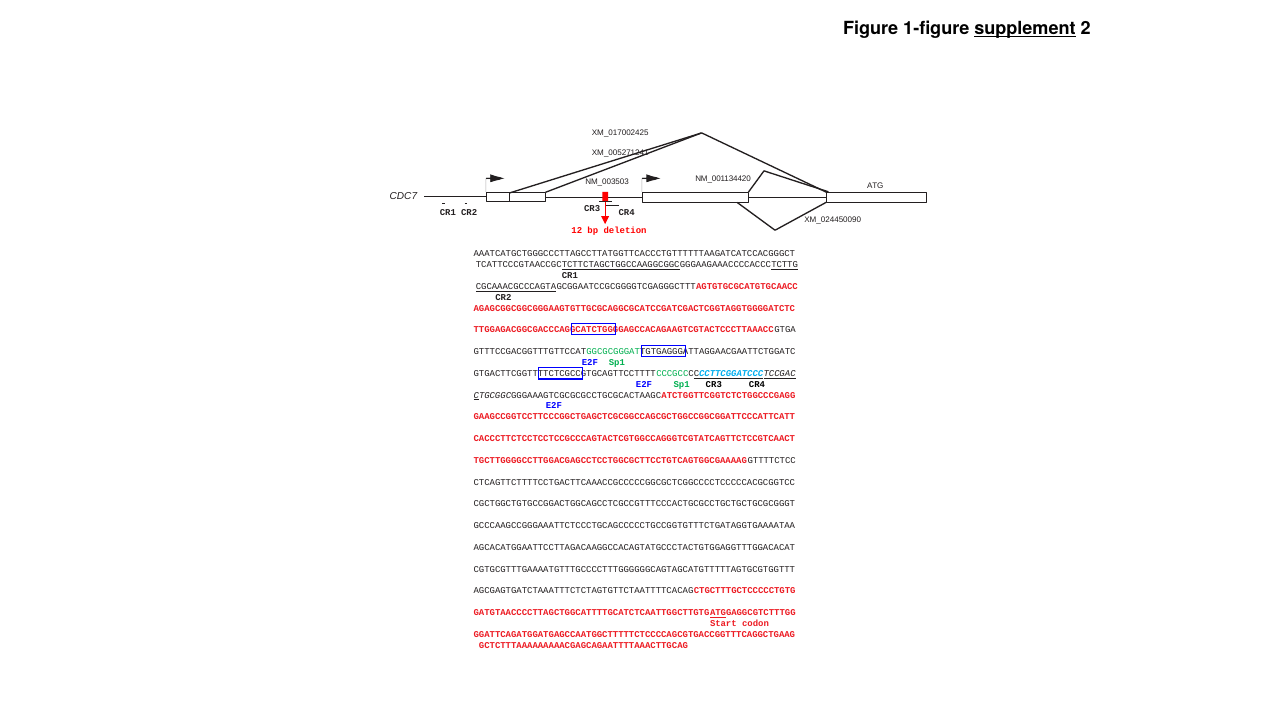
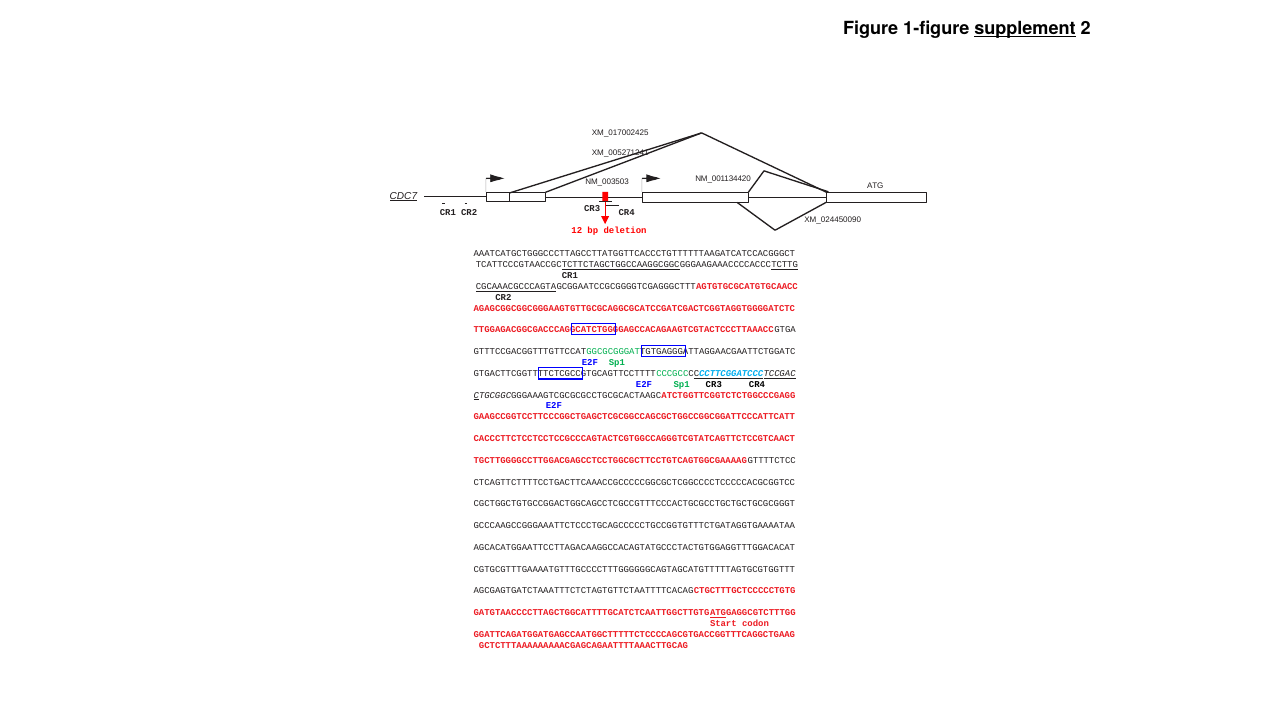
CDC7 underline: none -> present (403, 197)
